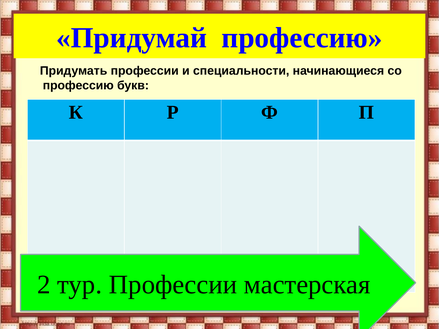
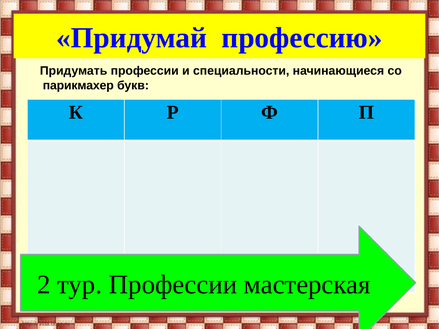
профессию: профессию -> парикмахер (78, 85)
